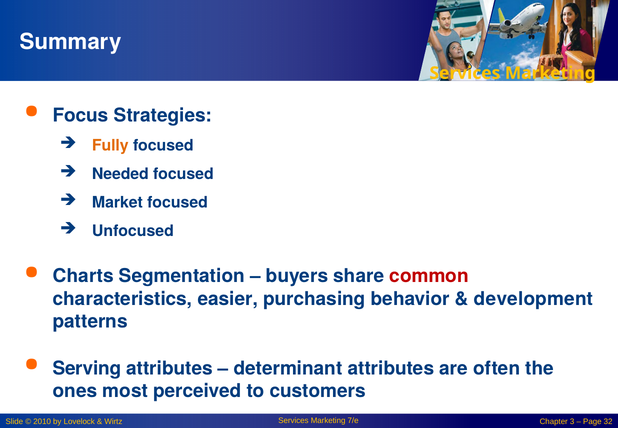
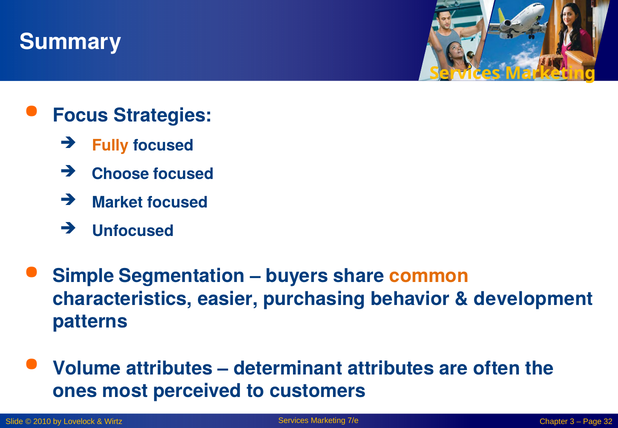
Needed: Needed -> Choose (120, 174)
Charts: Charts -> Simple (83, 276)
common colour: red -> orange (429, 276)
Serving: Serving -> Volume (87, 368)
